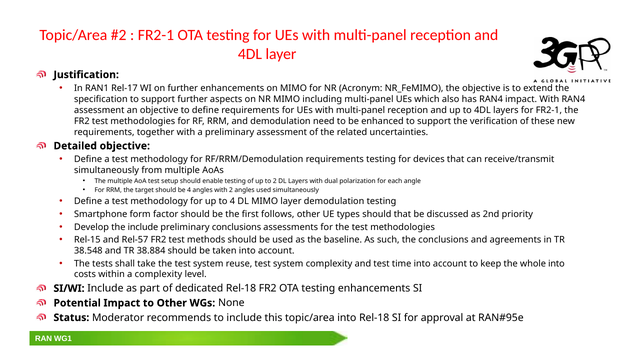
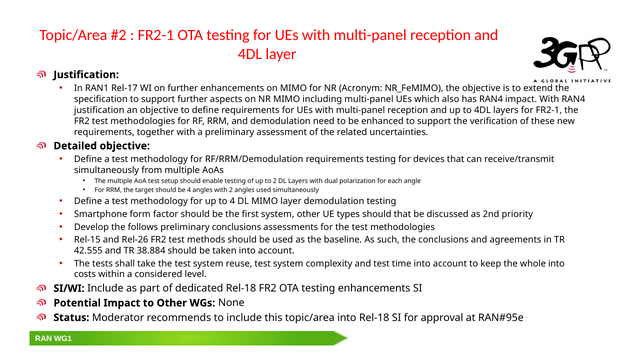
assessment: assessment -> justification (99, 110)
first follows: follows -> system (278, 214)
the include: include -> follows (143, 227)
Rel-57: Rel-57 -> Rel-26 (135, 239)
38.548: 38.548 -> 42.555 (88, 250)
a complexity: complexity -> considered (158, 274)
